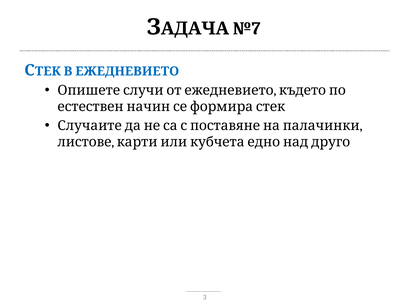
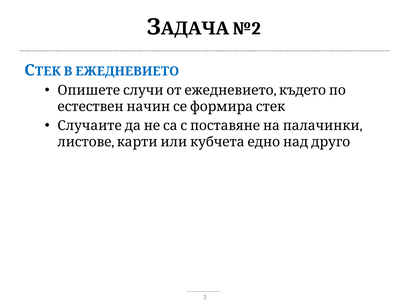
№7: №7 -> №2 (247, 29)
